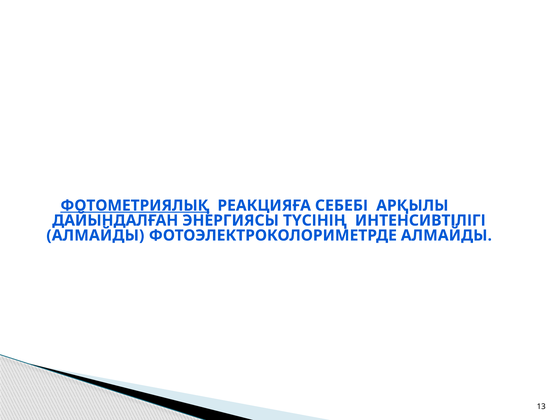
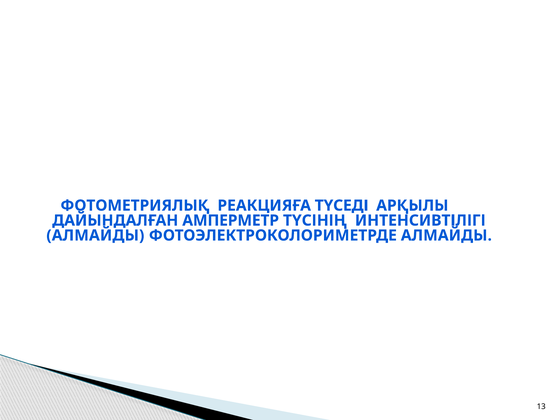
ФОТОМЕТРИЯЛЫҚ underline: present -> none (135, 205)
СЕБЕБІ: СЕБЕБІ -> ТҮСЕДІ (342, 205)
ЭНЕРГИЯСЫ: ЭНЕРГИЯСЫ -> АМПЕРМЕТР (231, 220)
